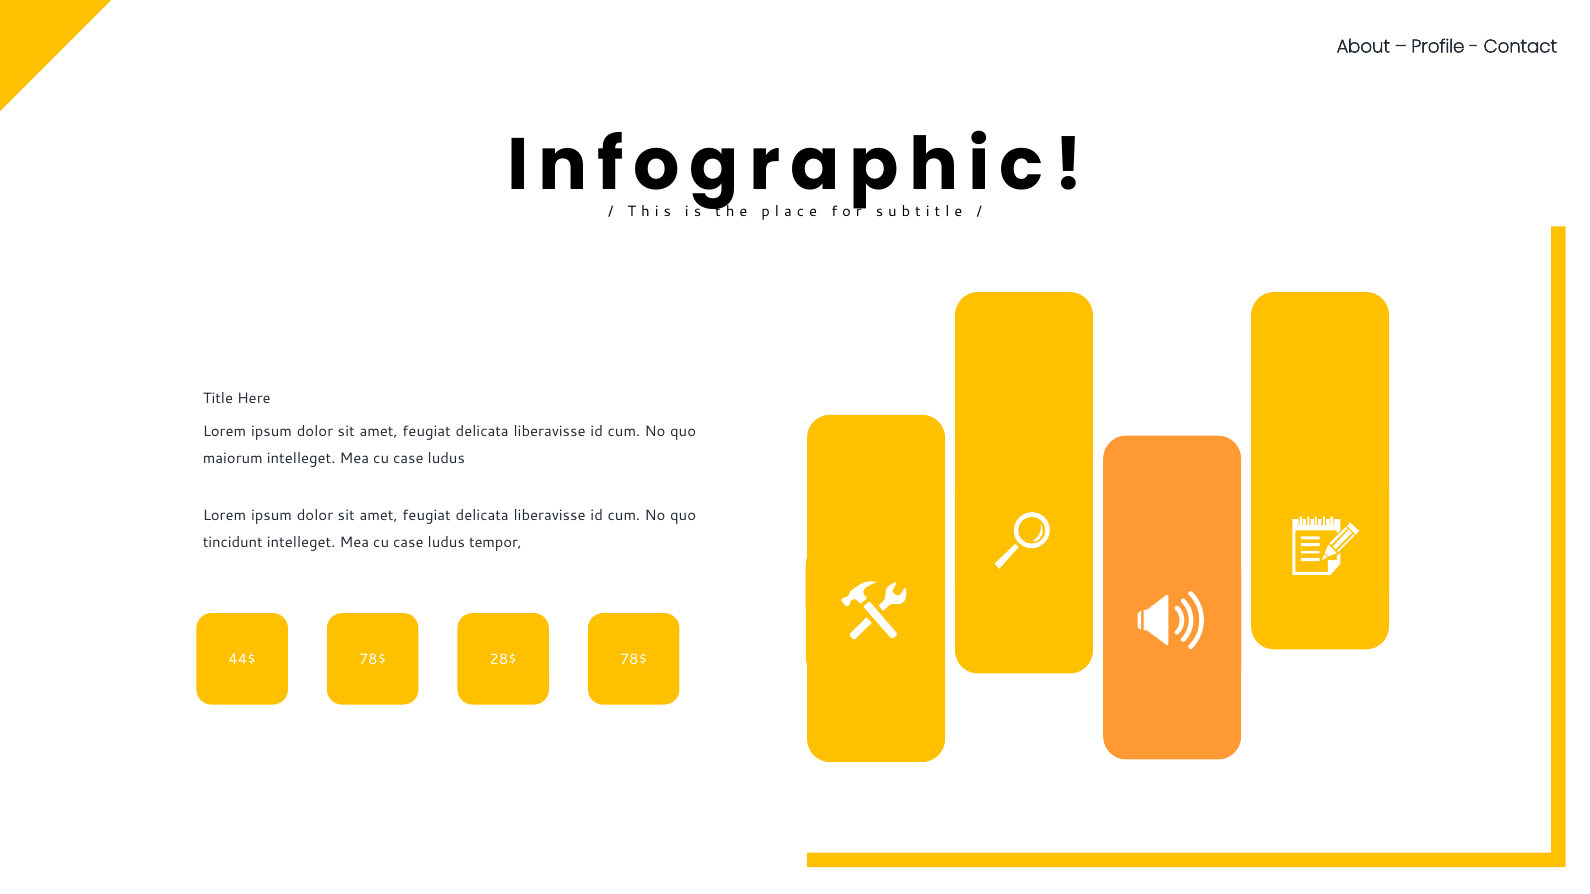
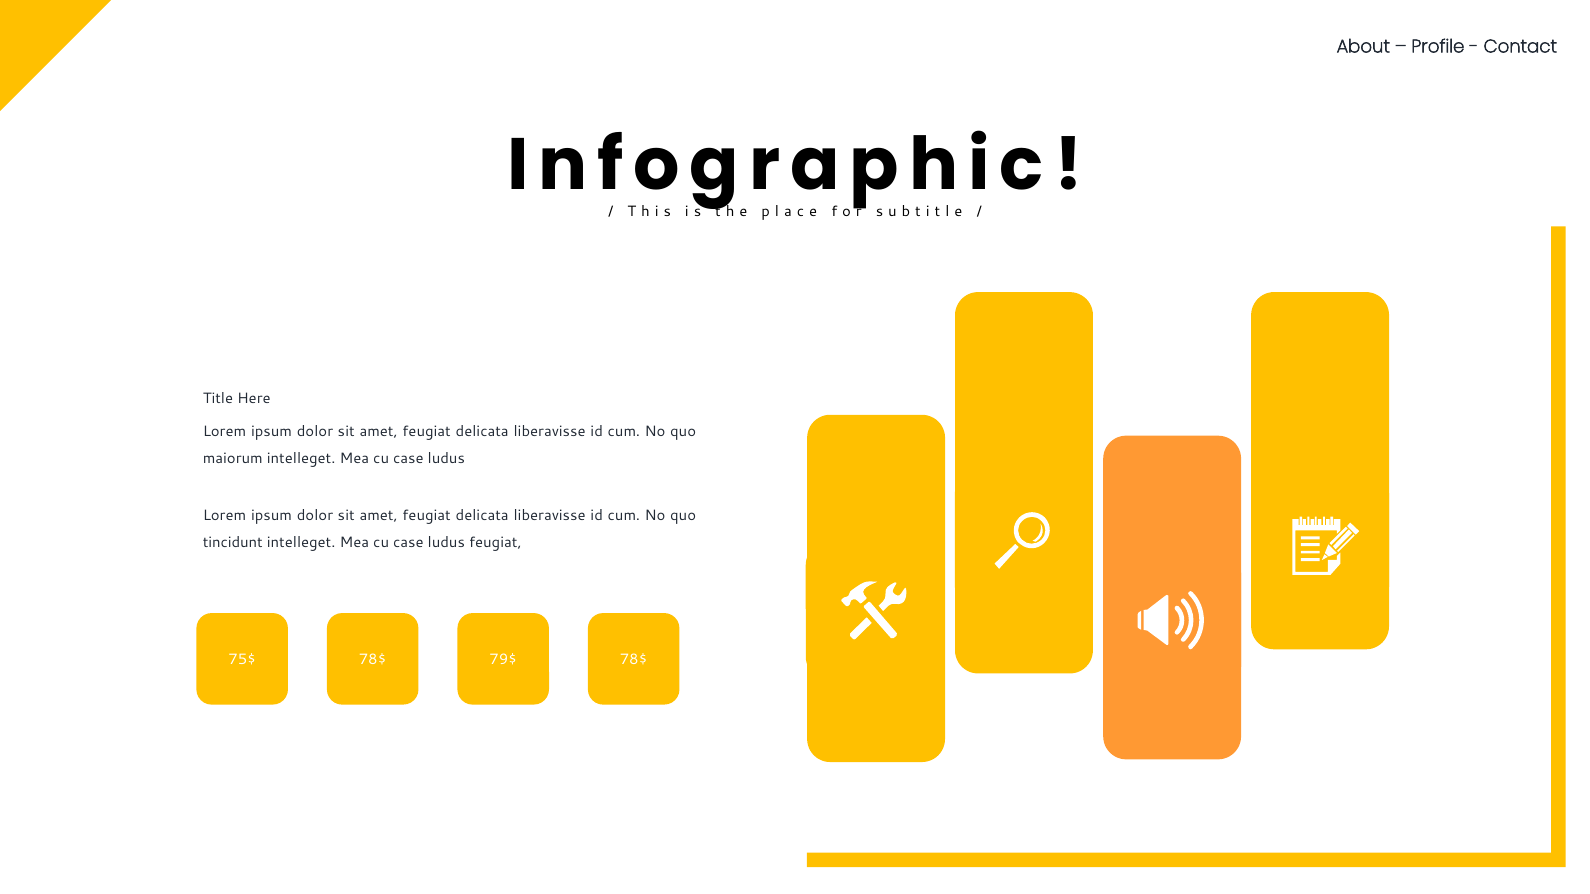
ludus tempor: tempor -> feugiat (495, 543)
44$: 44$ -> 75$ (242, 660)
28$: 28$ -> 79$ (503, 660)
